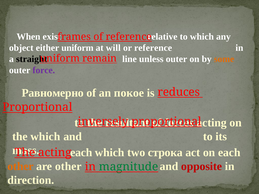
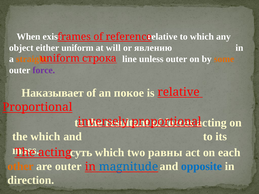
or reference: reference -> явлению (153, 48)
straight colour: black -> orange (32, 59)
remain: remain -> строка (100, 58)
Равномерно: Равномерно -> Наказывает (53, 93)
reduces: reduces -> relative (179, 92)
each: each -> суть (81, 153)
строка: строка -> равны (165, 153)
are other: other -> outer (68, 166)
opposite colour: red -> blue (202, 166)
magnitude colour: green -> blue (129, 167)
